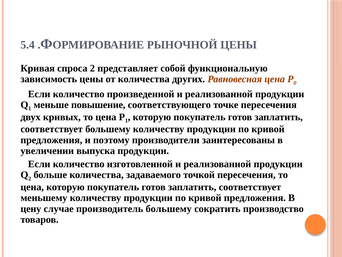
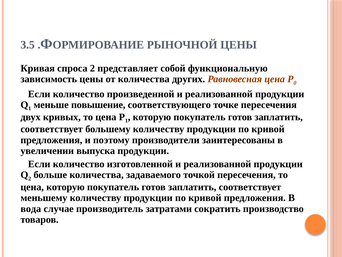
5.4: 5.4 -> 3.5 (28, 45)
цену: цену -> вода (31, 208)
производитель большему: большему -> затратами (169, 208)
